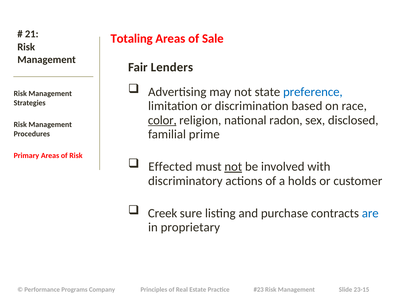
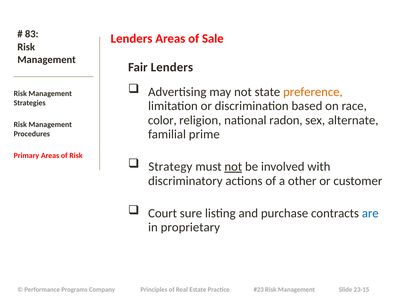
21: 21 -> 83 (32, 34)
Totaling: Totaling -> Lenders (132, 39)
preference colour: blue -> orange (313, 92)
color underline: present -> none (162, 120)
disclosed: disclosed -> alternate (353, 120)
Effected: Effected -> Strategy (170, 167)
holds: holds -> other (302, 181)
Creek: Creek -> Court (163, 213)
